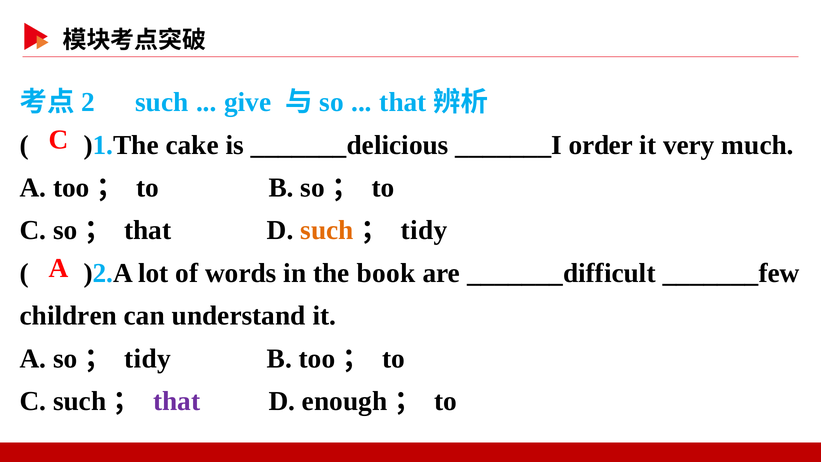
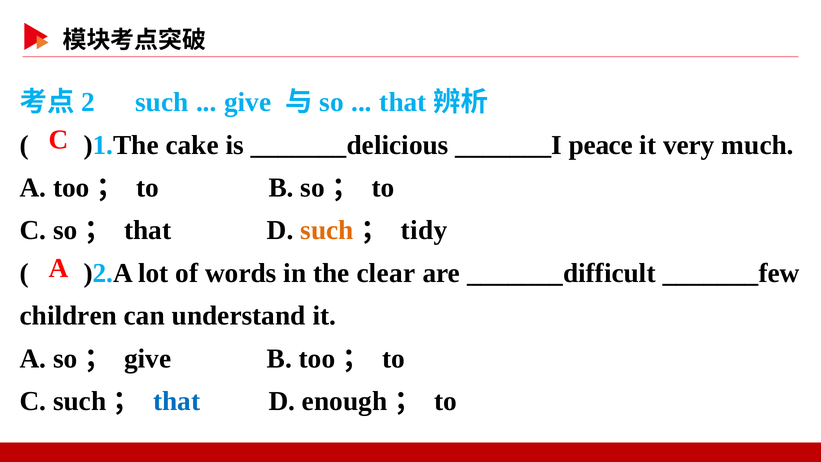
order: order -> peace (601, 145)
book: book -> clear (386, 273)
tidy: tidy -> give (148, 358)
that colour: purple -> blue (177, 401)
